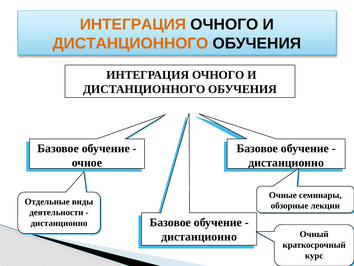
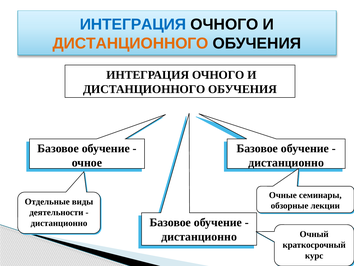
ИНТЕГРАЦИЯ colour: orange -> blue (133, 24)
